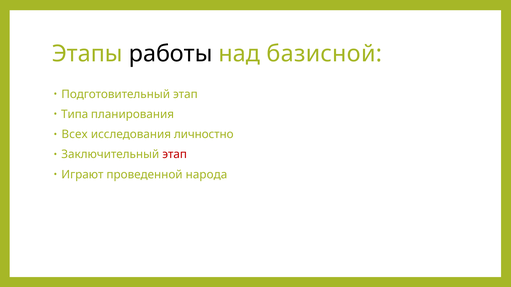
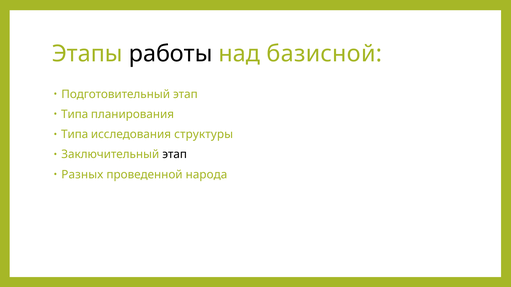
Всех: Всех -> Типа (75, 135)
личностно: личностно -> структуры (204, 135)
этап colour: red -> black (175, 155)
Играют: Играют -> Разных (82, 175)
